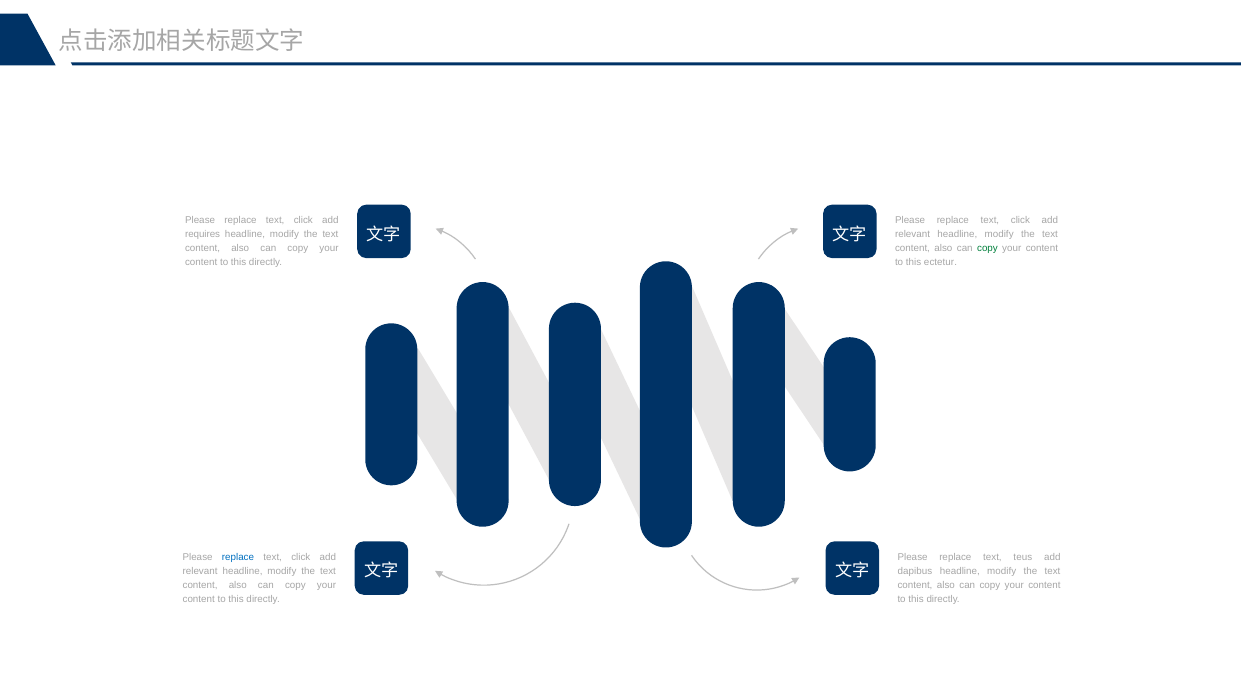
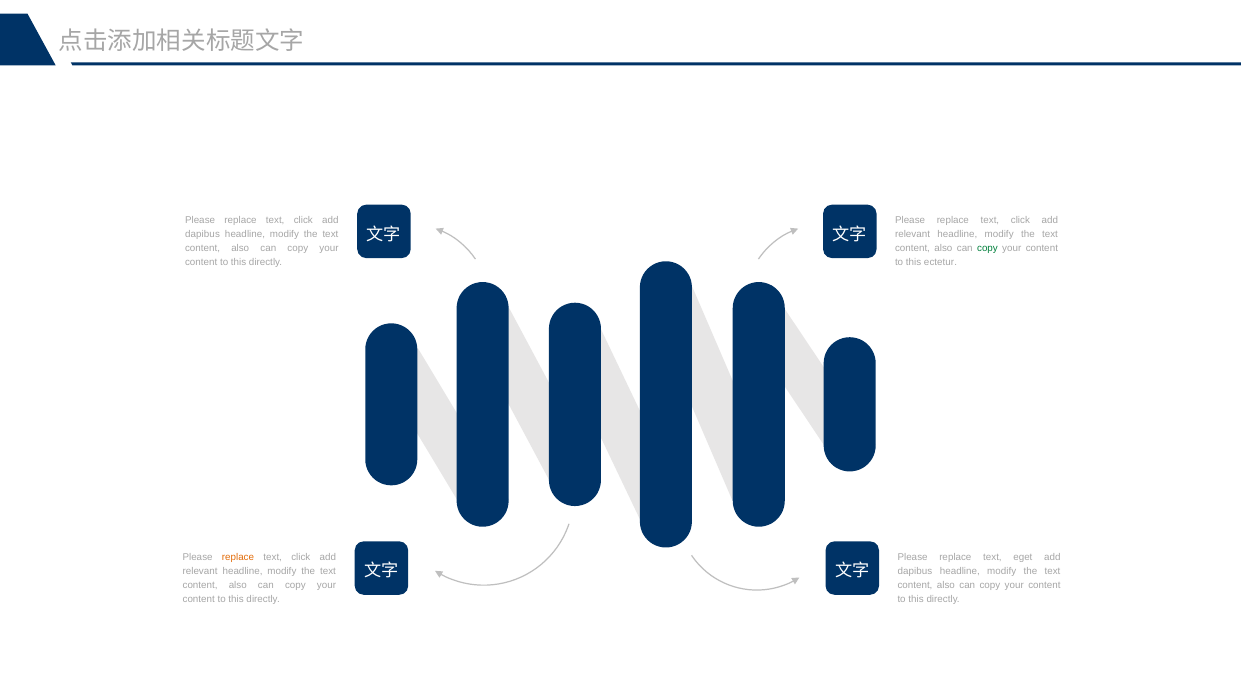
requires: requires -> dapibus (203, 235)
replace colour: blue -> orange (238, 557)
teus: teus -> eget (1023, 557)
